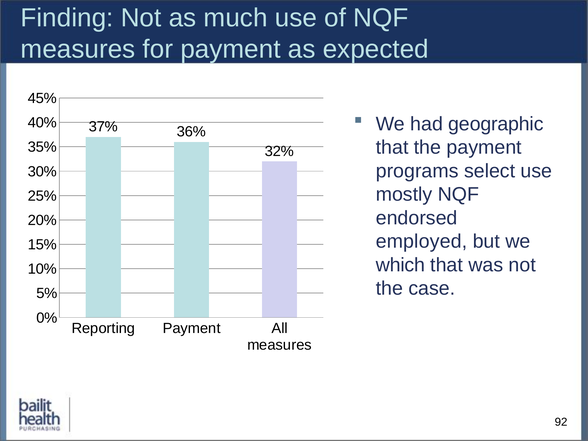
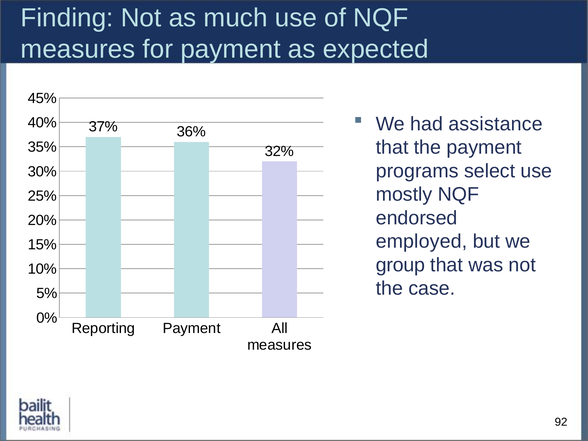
geographic: geographic -> assistance (496, 124)
which: which -> group (400, 265)
